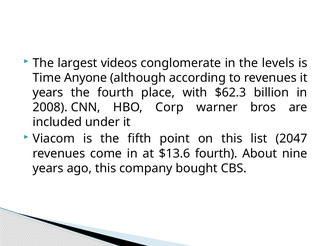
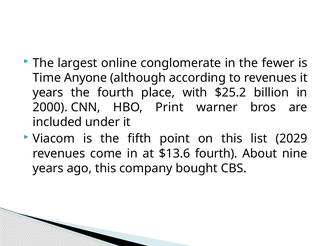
videos: videos -> online (119, 63)
levels: levels -> fewer (278, 63)
$62.3: $62.3 -> $25.2 (231, 92)
2008: 2008 -> 2000 (50, 107)
Corp: Corp -> Print (170, 107)
2047: 2047 -> 2029 (291, 138)
